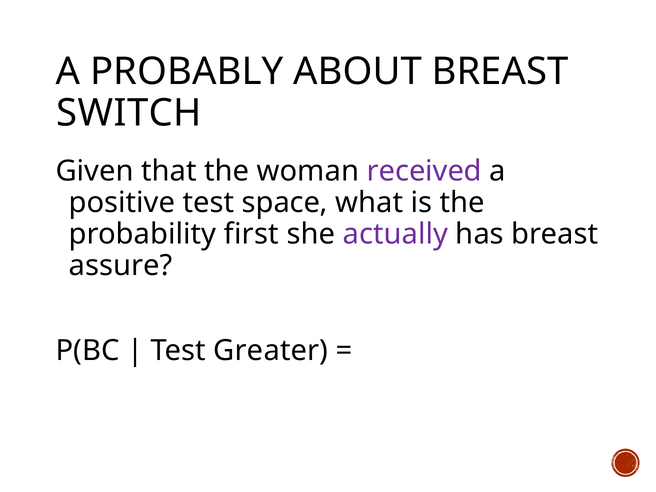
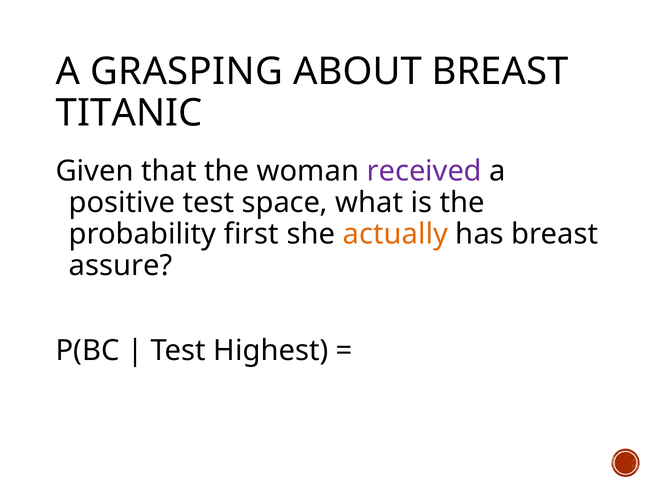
PROBABLY: PROBABLY -> GRASPING (187, 72)
SWITCH: SWITCH -> TITANIC (129, 113)
actually colour: purple -> orange (395, 234)
Greater: Greater -> Highest (271, 350)
